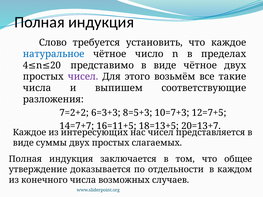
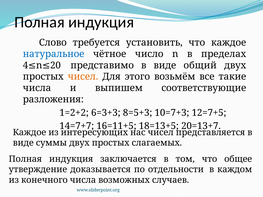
виде чётное: чётное -> общий (200, 65)
чисел colour: purple -> orange (83, 77)
7=2+2: 7=2+2 -> 1=2+2 (74, 113)
